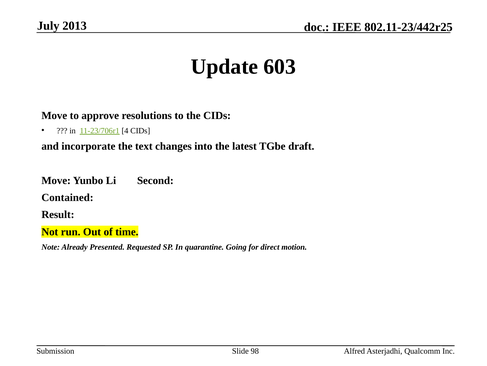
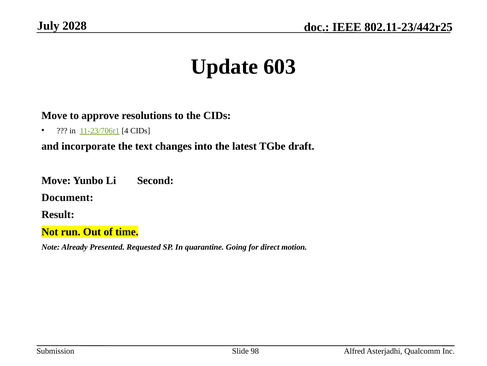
2013: 2013 -> 2028 (75, 26)
Contained: Contained -> Document (67, 197)
